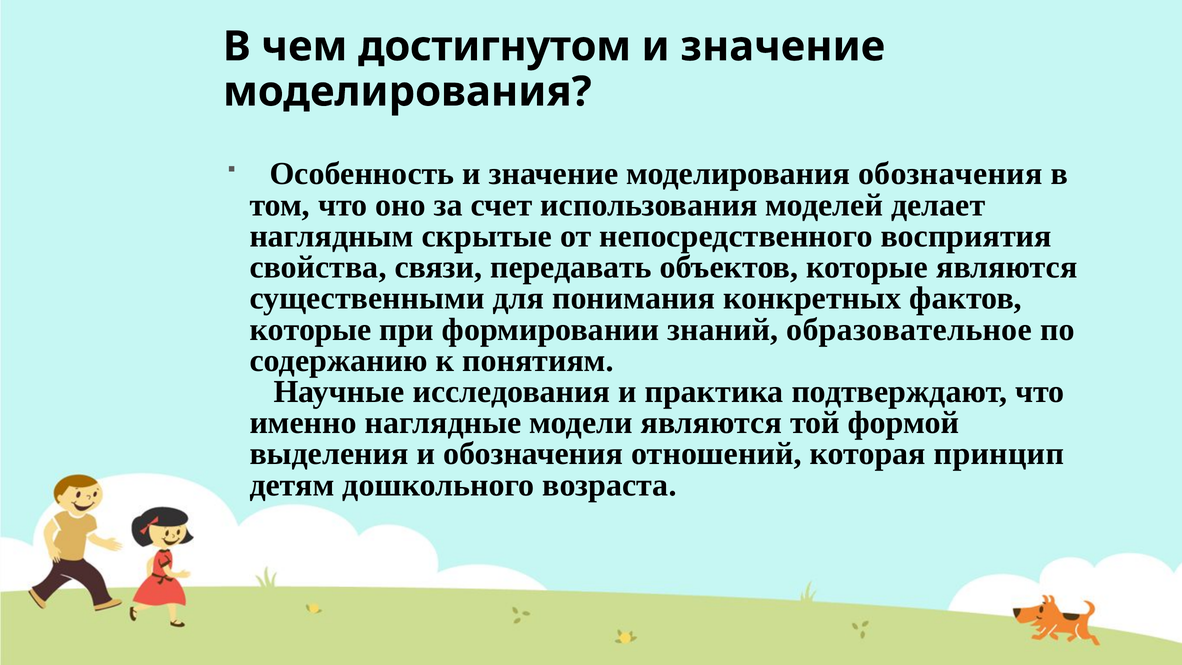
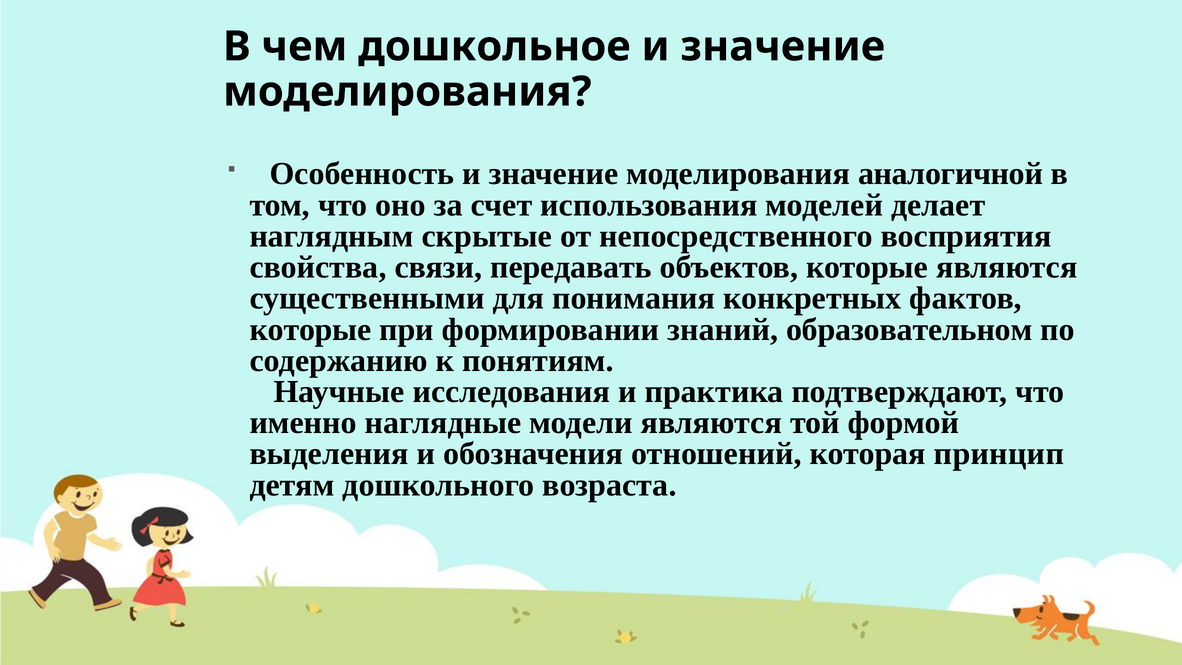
достигнутом: достигнутом -> дошкольное (494, 47)
моделирования обозначения: обозначения -> аналогичной (951, 174)
образовательное: образовательное -> образовательном (909, 329)
